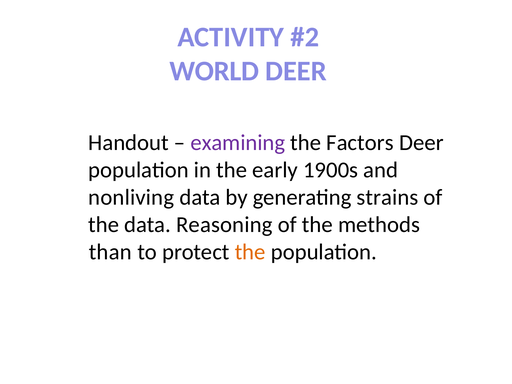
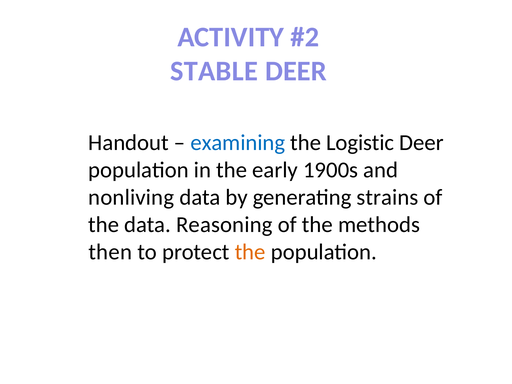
WORLD: WORLD -> STABLE (214, 71)
examining colour: purple -> blue (238, 143)
Factors: Factors -> Logistic (360, 143)
than: than -> then (110, 252)
